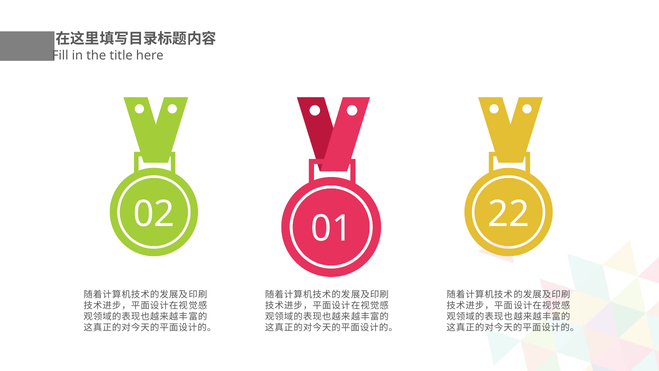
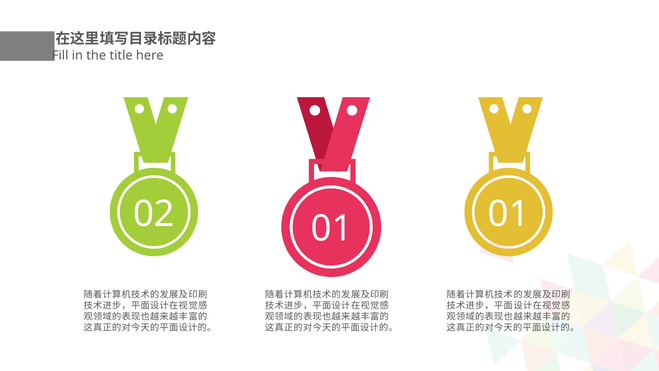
02 22: 22 -> 01 (509, 214)
